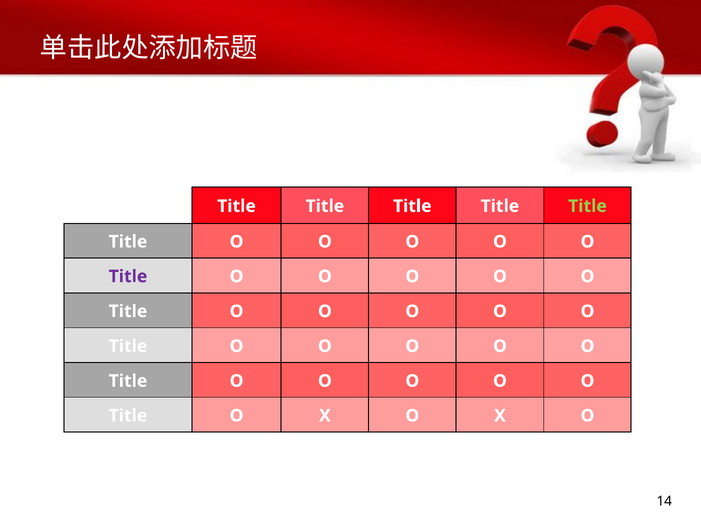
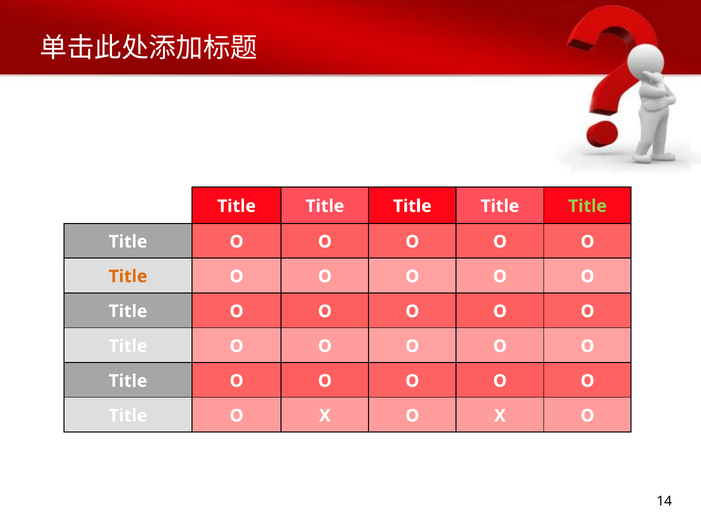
Title colour: purple -> orange (128, 276)
